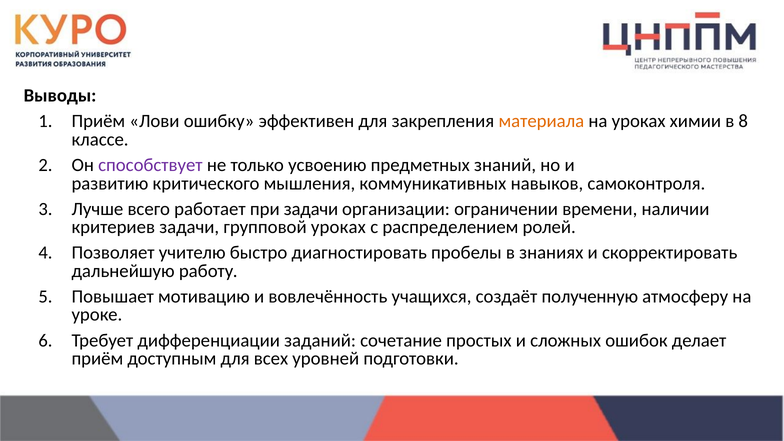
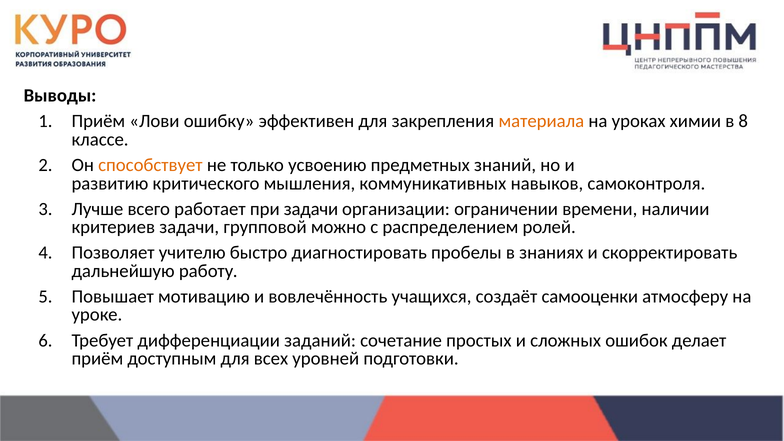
способствует colour: purple -> orange (150, 165)
групповой уроках: уроках -> можно (338, 227)
полученную: полученную -> самооценки (590, 297)
